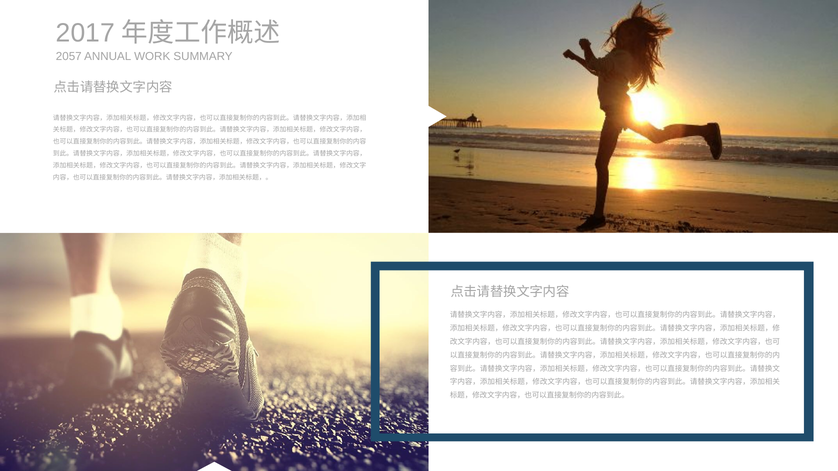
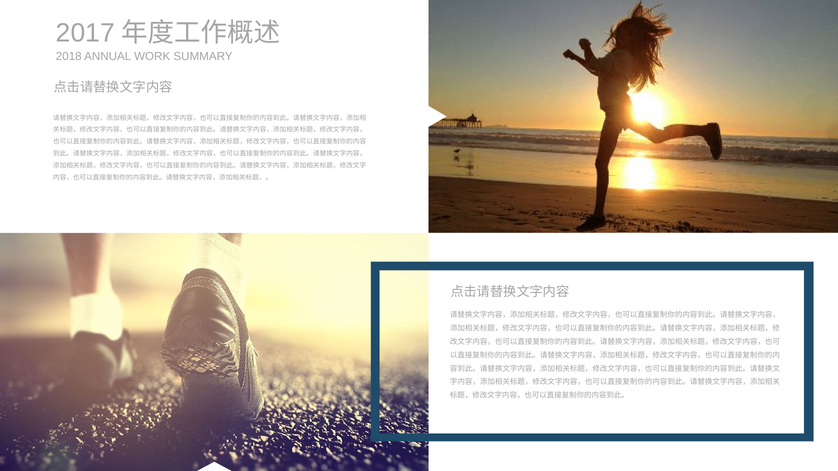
2057: 2057 -> 2018 (69, 56)
